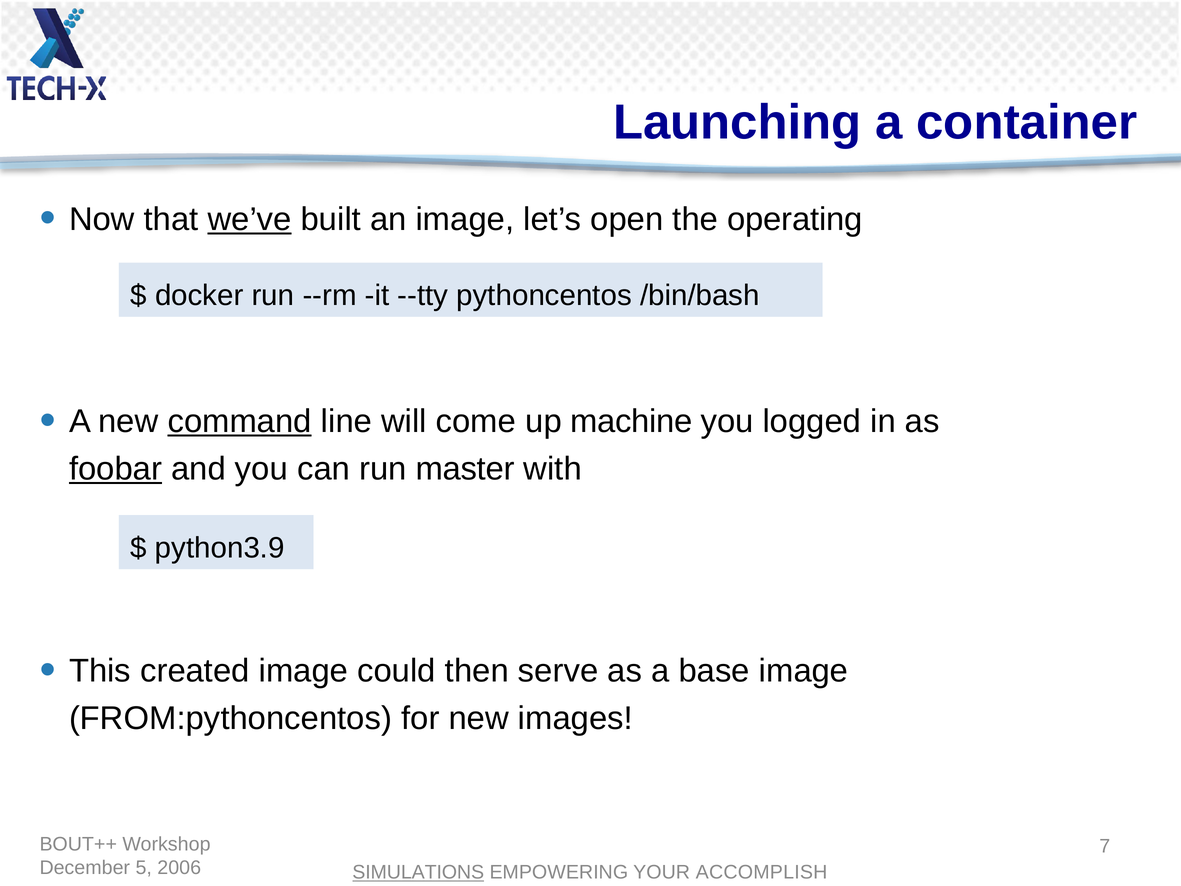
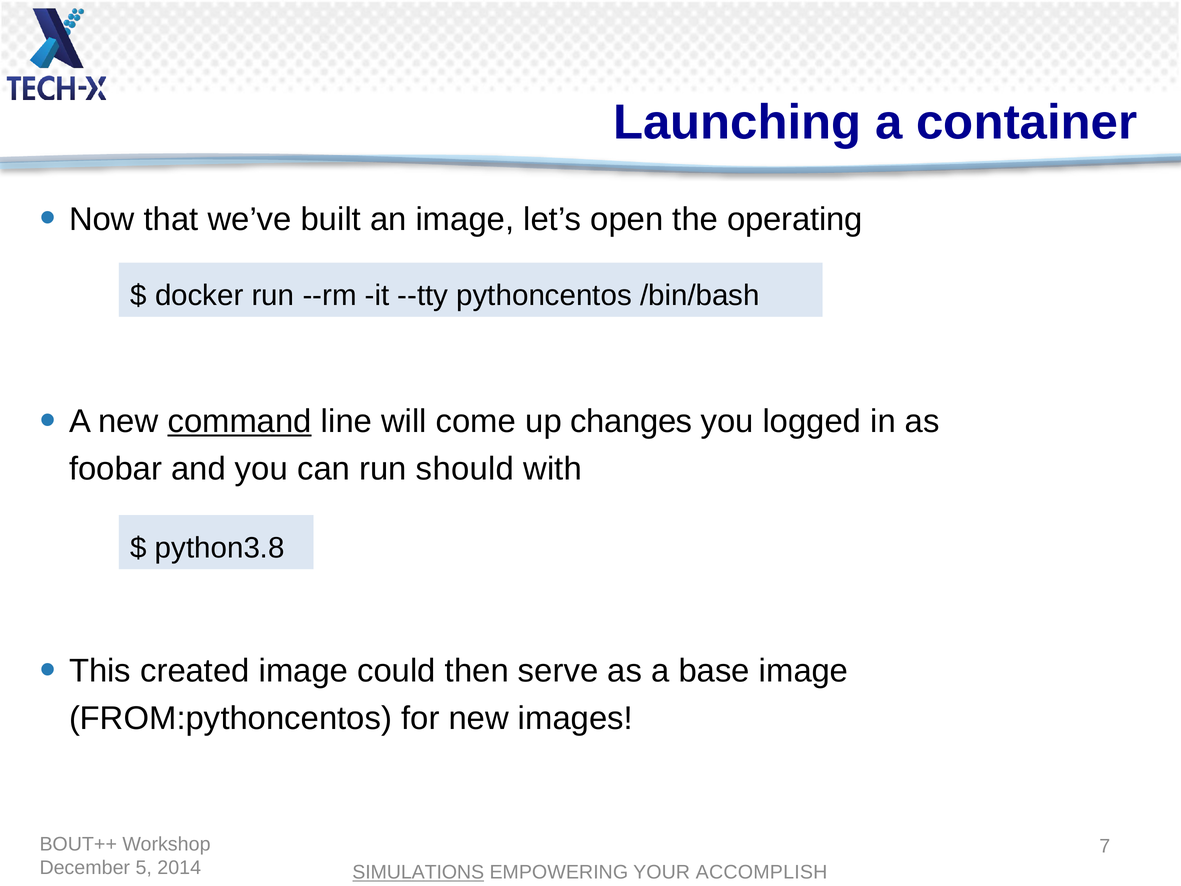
we’ve underline: present -> none (250, 219)
machine: machine -> changes (631, 421)
foobar underline: present -> none (116, 469)
master: master -> should (465, 469)
python3.9: python3.9 -> python3.8 (220, 548)
2006: 2006 -> 2014 (179, 867)
